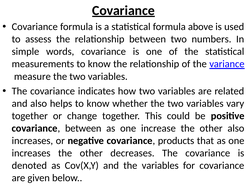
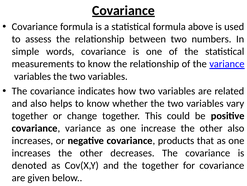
measure: measure -> variables (32, 76)
covariance between: between -> variance (83, 128)
the variables: variables -> together (160, 165)
